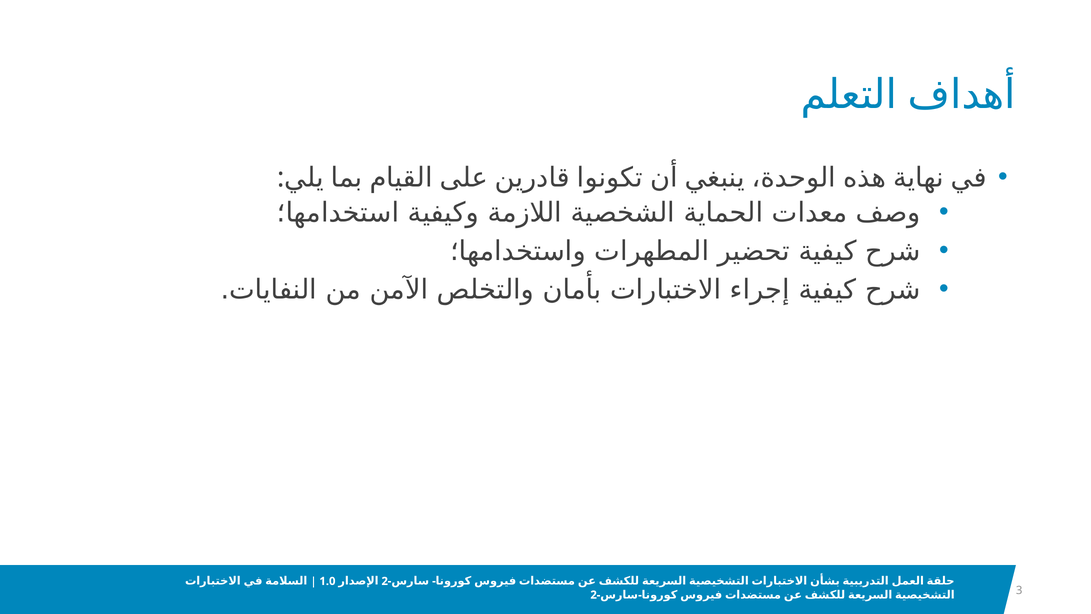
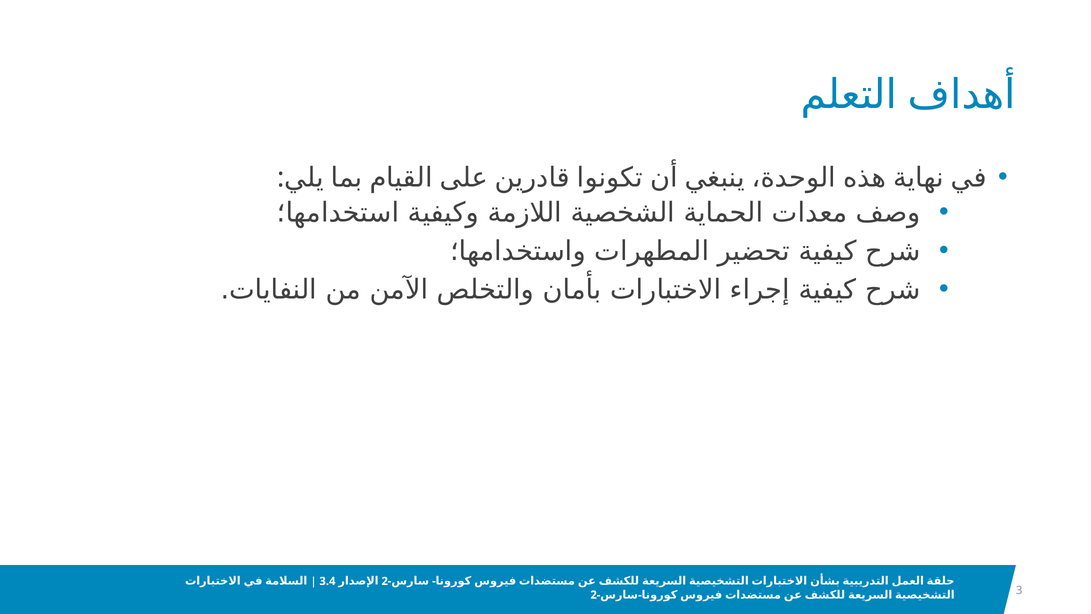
1.0: 1.0 -> 3.4 (327, 581)
